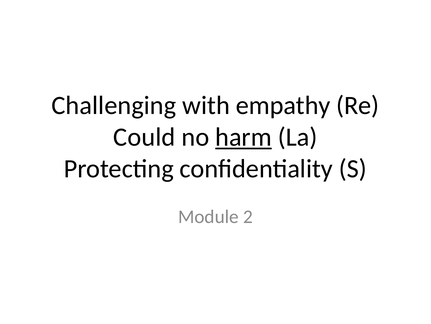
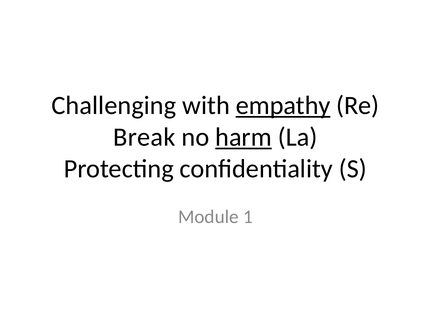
empathy underline: none -> present (283, 105)
Could: Could -> Break (144, 137)
2: 2 -> 1 (248, 216)
